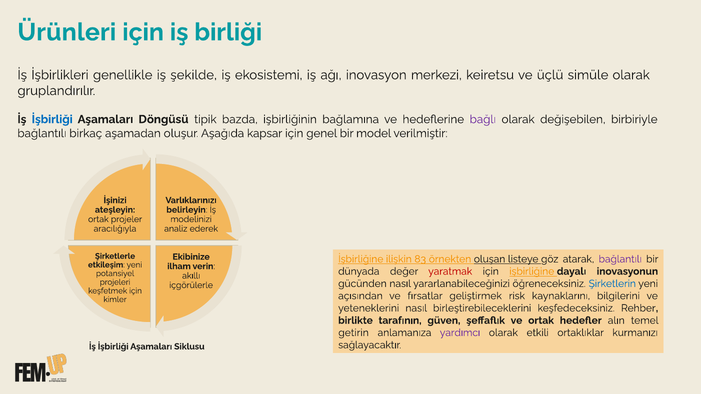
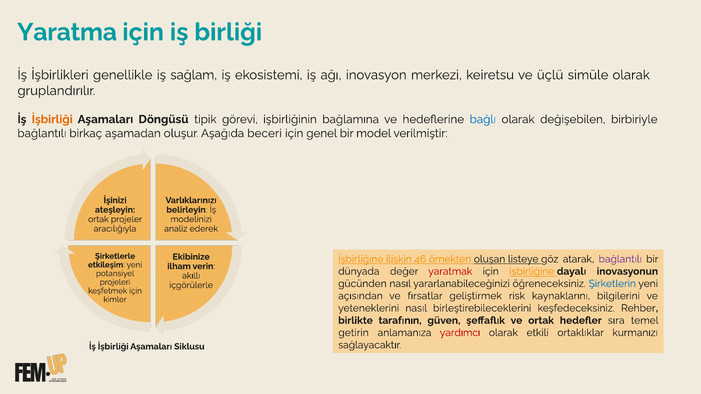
Ürünleri: Ürünleri -> Yaratma (67, 32)
şekilde: şekilde -> sağlam (194, 75)
İşbirliği colour: blue -> orange (52, 119)
bazda: bazda -> görevi (240, 119)
bağlı colour: purple -> blue (483, 119)
kapsar: kapsar -> beceri (265, 133)
83: 83 -> 46 (420, 259)
alın: alın -> sıra (616, 321)
yardımcı colour: purple -> red (460, 333)
